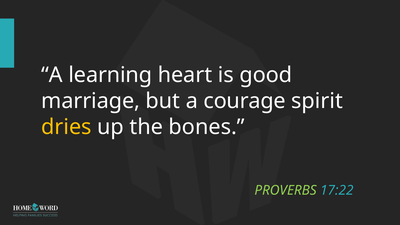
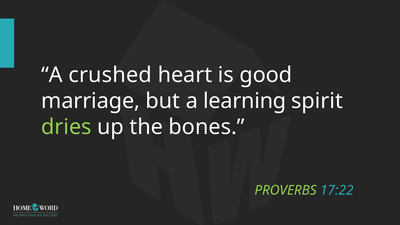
learning: learning -> crushed (110, 75)
courage: courage -> learning (245, 101)
dries colour: yellow -> light green (66, 127)
